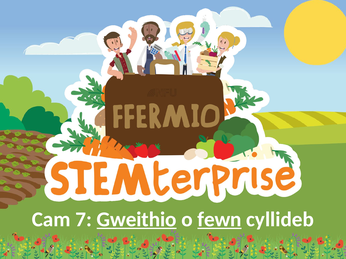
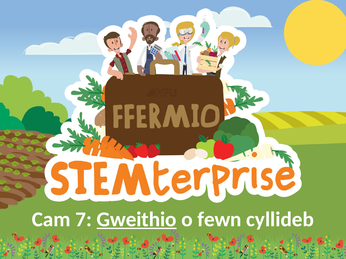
fewn underline: present -> none (219, 220)
